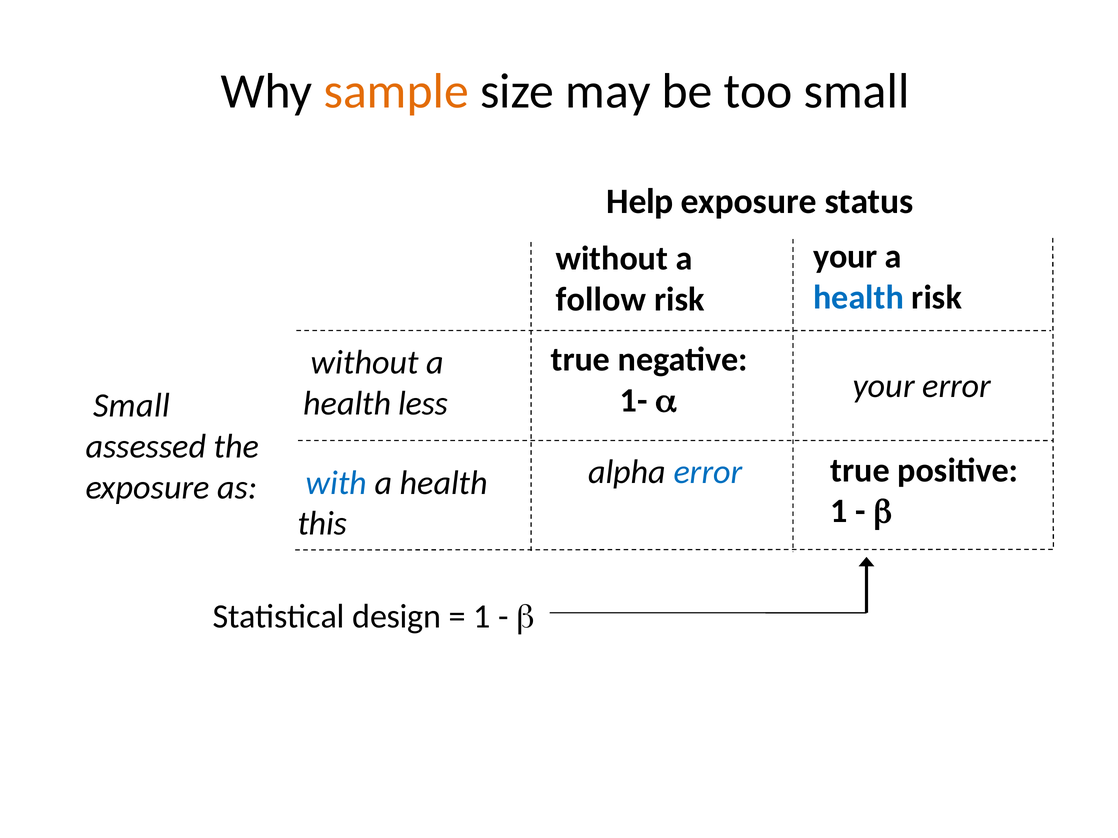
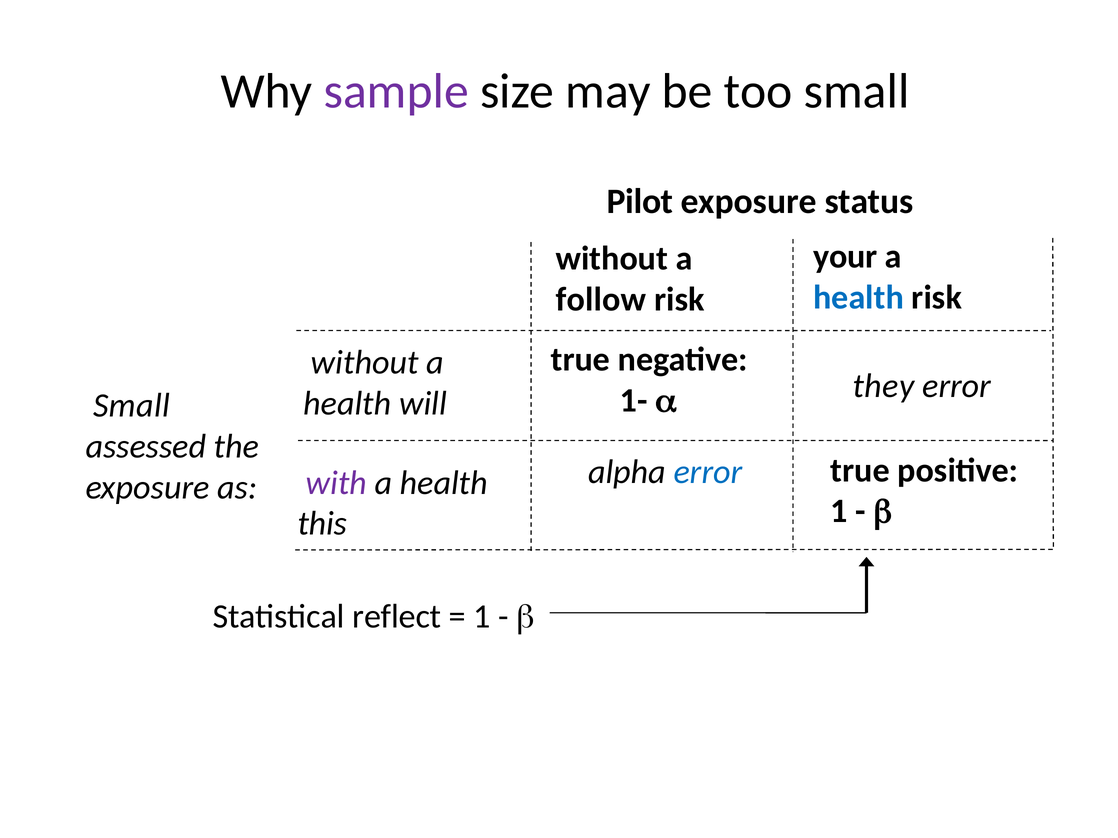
sample colour: orange -> purple (396, 92)
Help: Help -> Pilot (640, 202)
your: your -> they (884, 386)
less: less -> will (423, 404)
with colour: blue -> purple (336, 483)
design: design -> reflect (397, 617)
